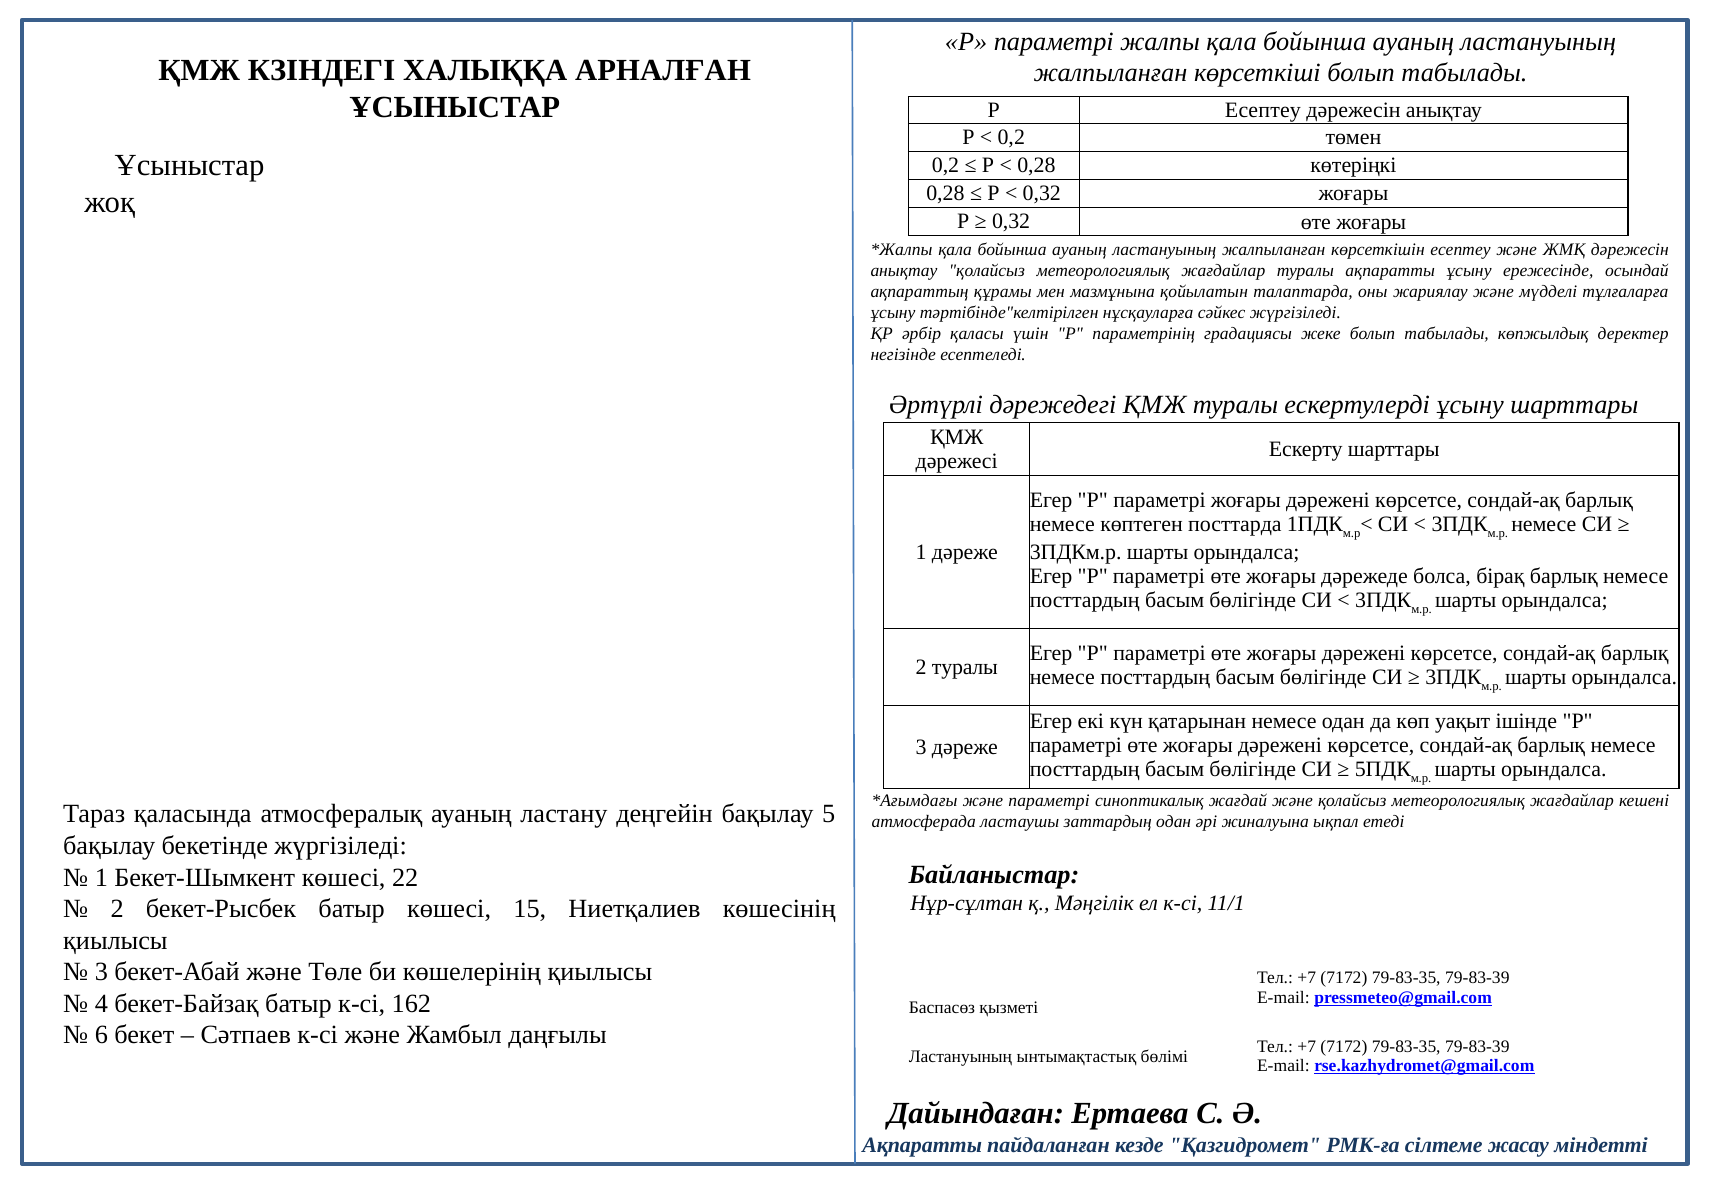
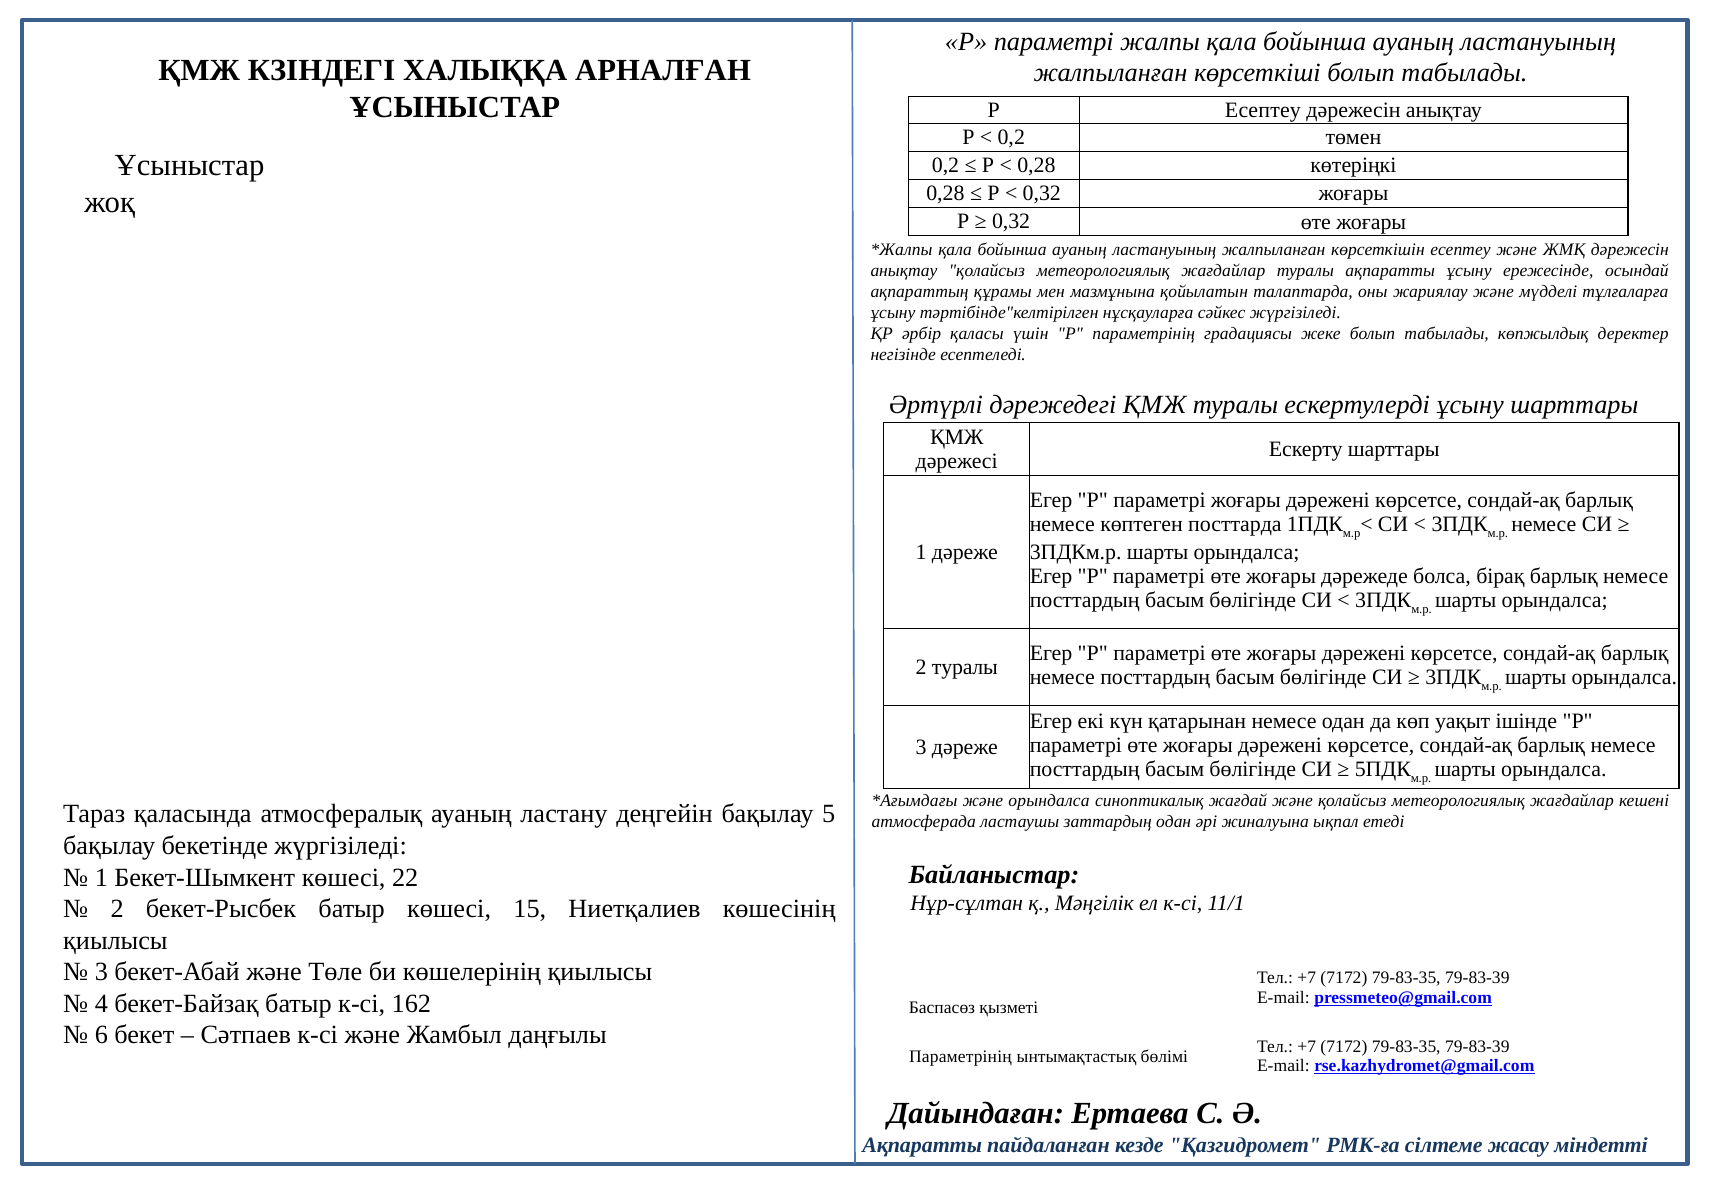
және параметрі: параметрі -> орындалса (1049, 801)
Ластануының: Ластануының -> Параметрінің (960, 1056)
